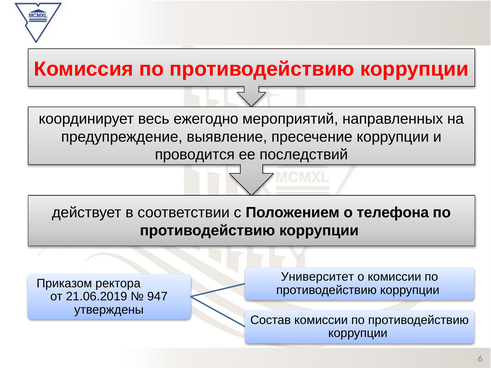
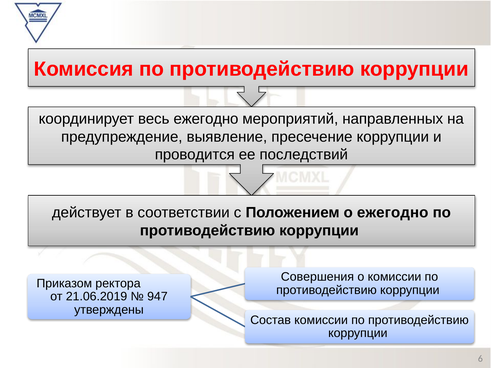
о телефона: телефона -> ежегодно (393, 213)
Университет: Университет -> Совершения (317, 277)
